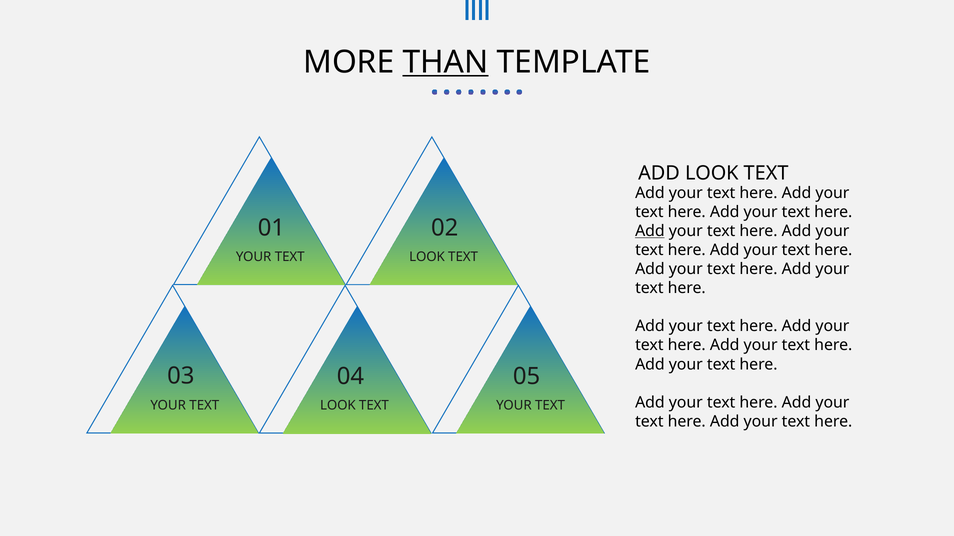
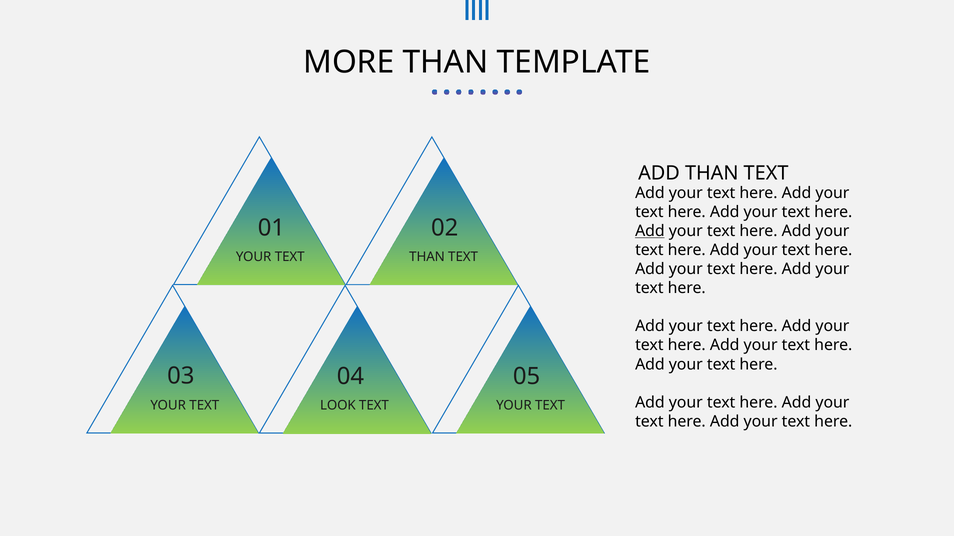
THAN underline: present -> none (446, 62)
ADD LOOK: LOOK -> THAN (712, 173)
LOOK: LOOK -> THAN (427, 257)
